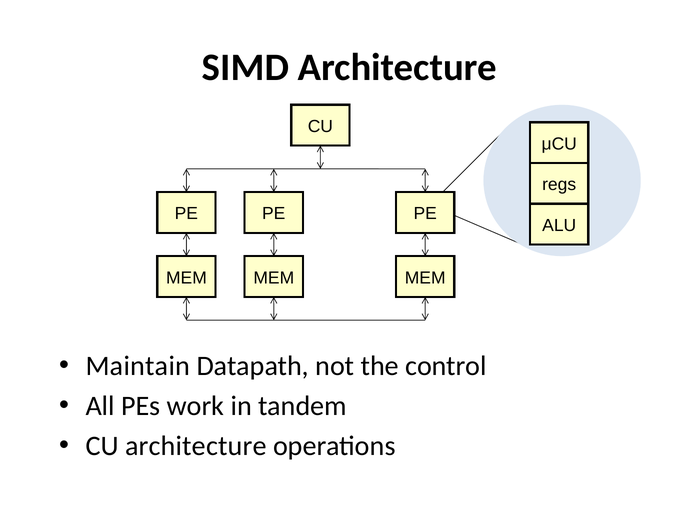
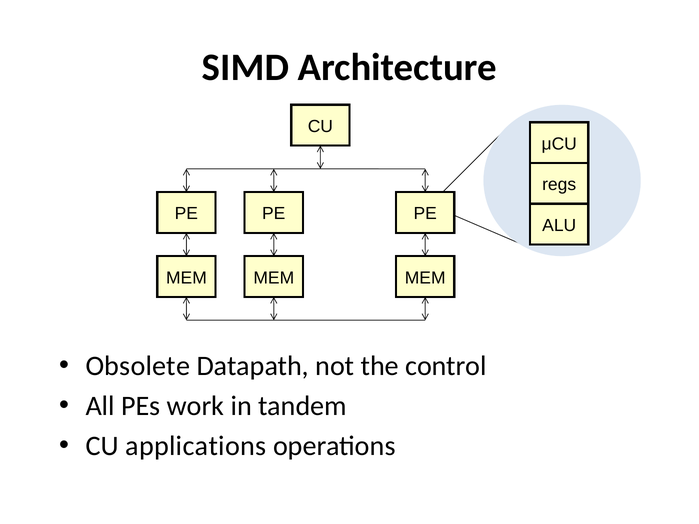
Maintain: Maintain -> Obsolete (138, 366)
CU architecture: architecture -> applications (196, 446)
